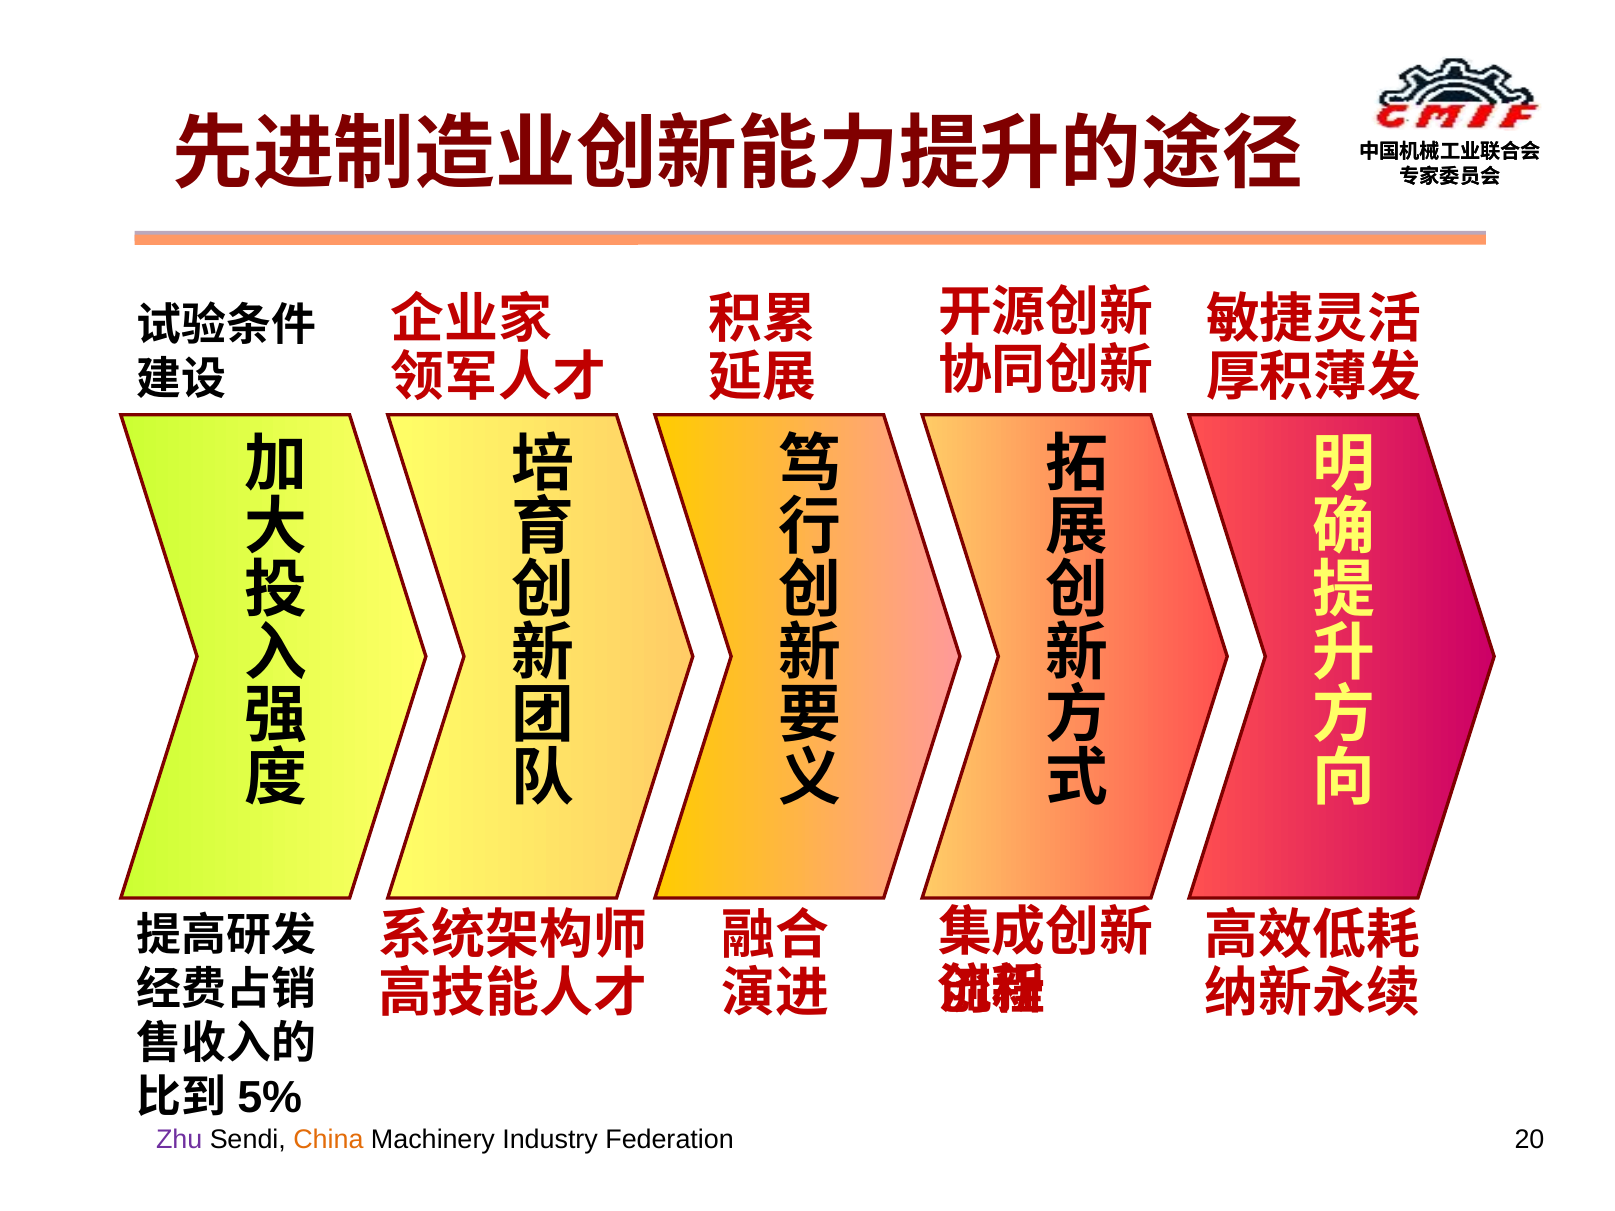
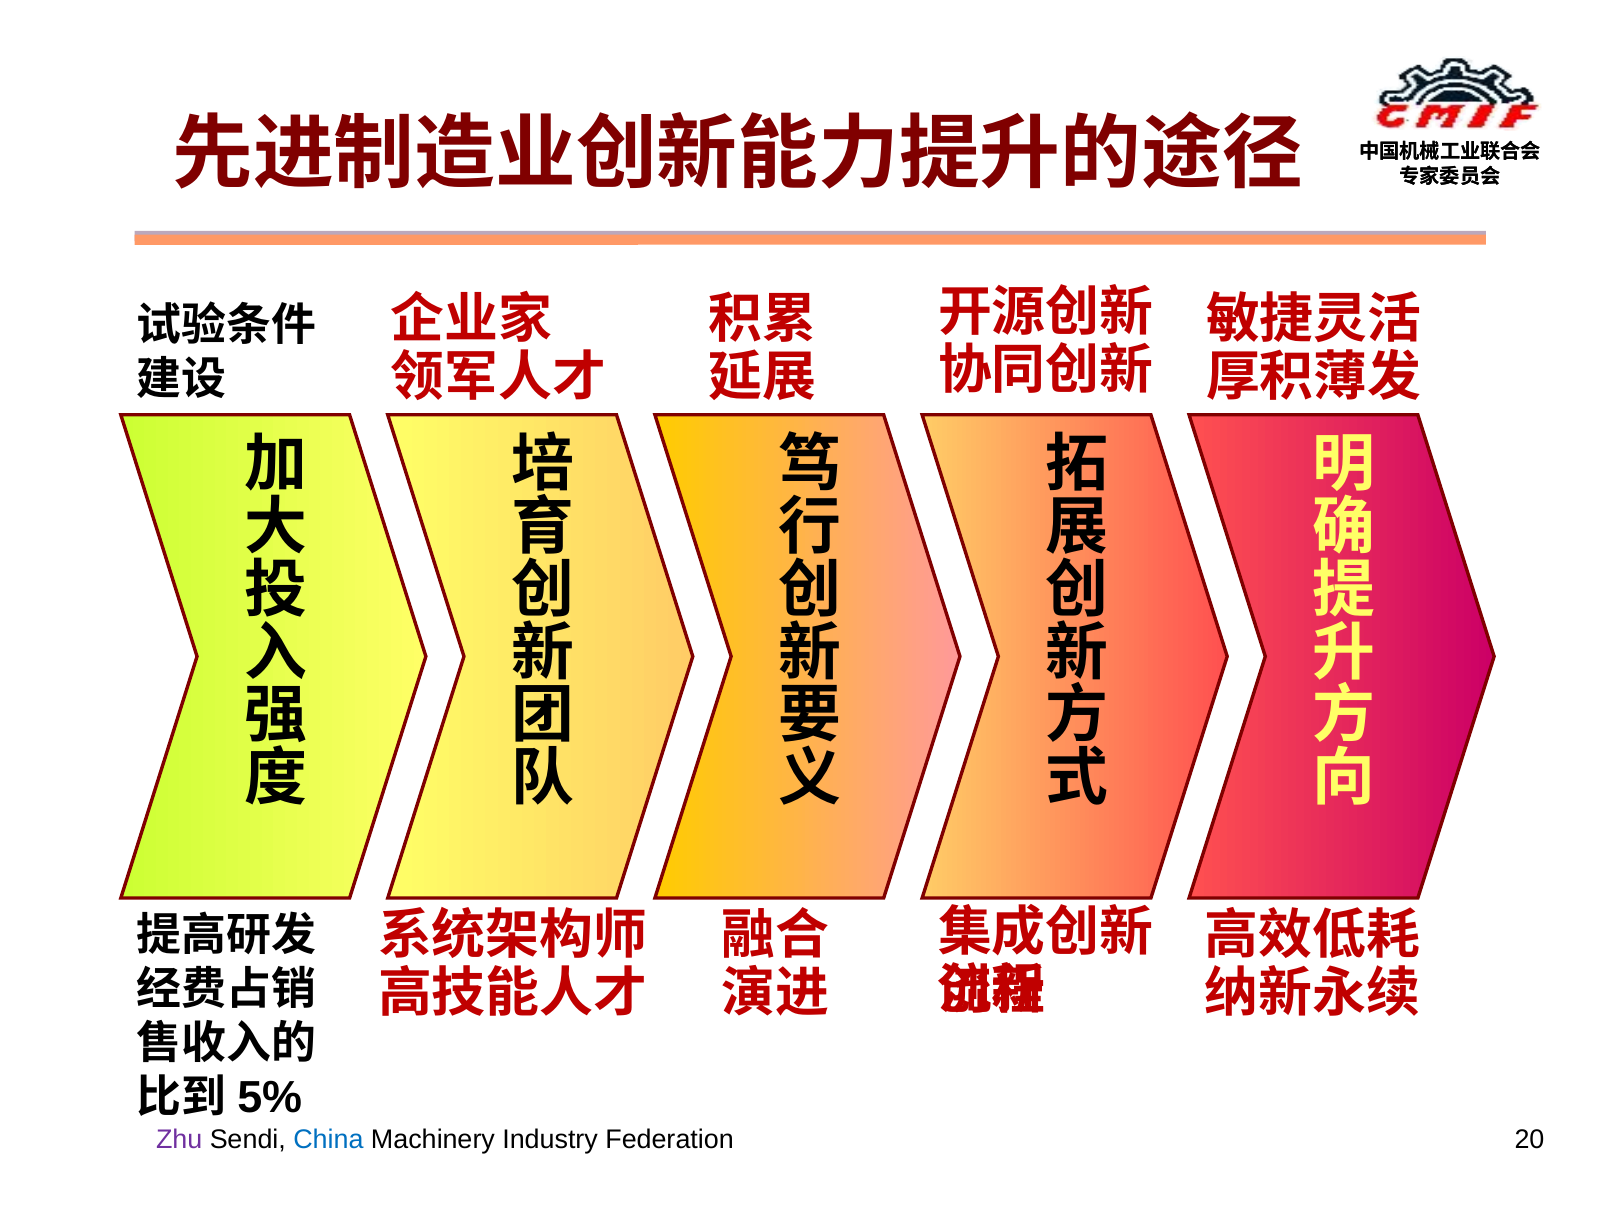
China colour: orange -> blue (328, 1140)
